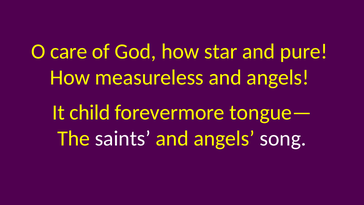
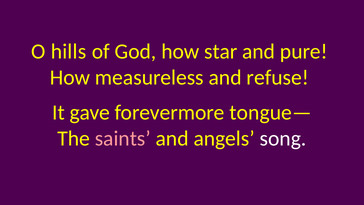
care: care -> hills (69, 51)
measureless and angels: angels -> refuse (278, 77)
child: child -> gave (90, 112)
saints colour: white -> pink (123, 138)
